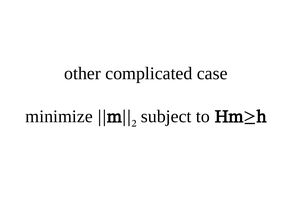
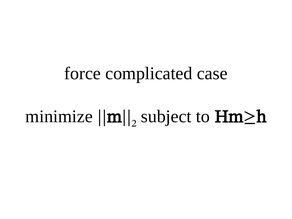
other: other -> force (83, 73)
